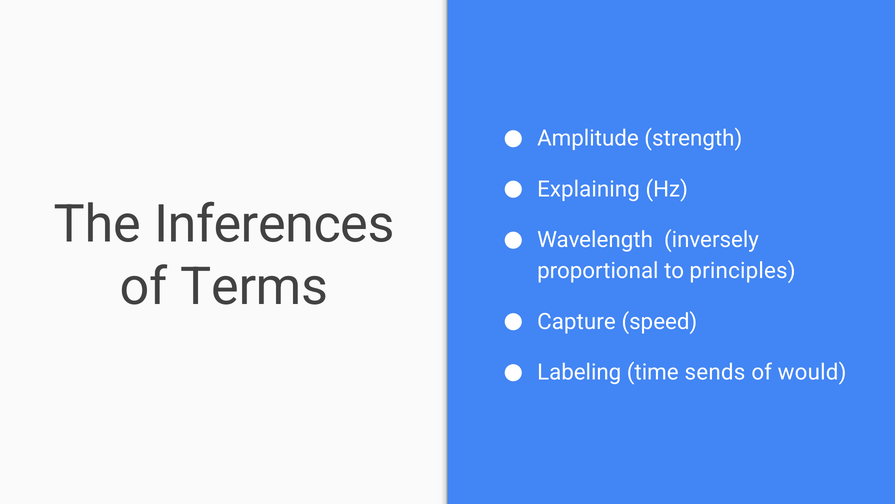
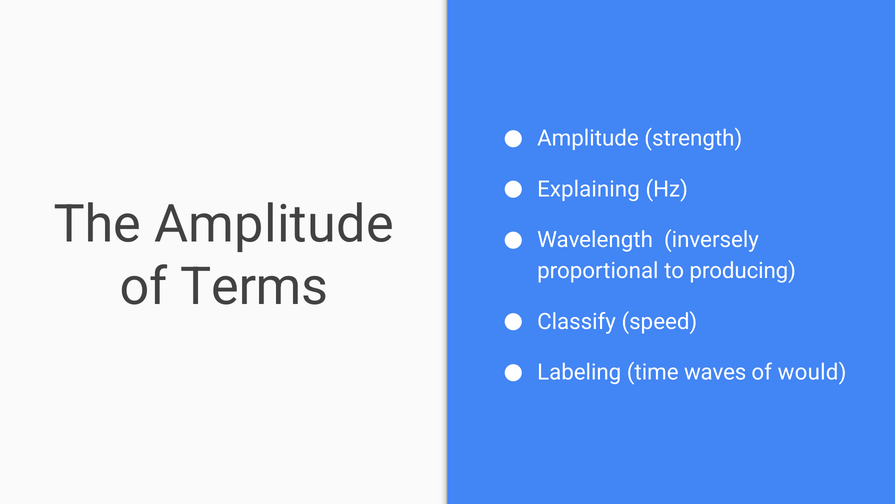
The Inferences: Inferences -> Amplitude (274, 224)
principles: principles -> producing (743, 271)
Capture: Capture -> Classify (577, 321)
sends: sends -> waves (715, 372)
